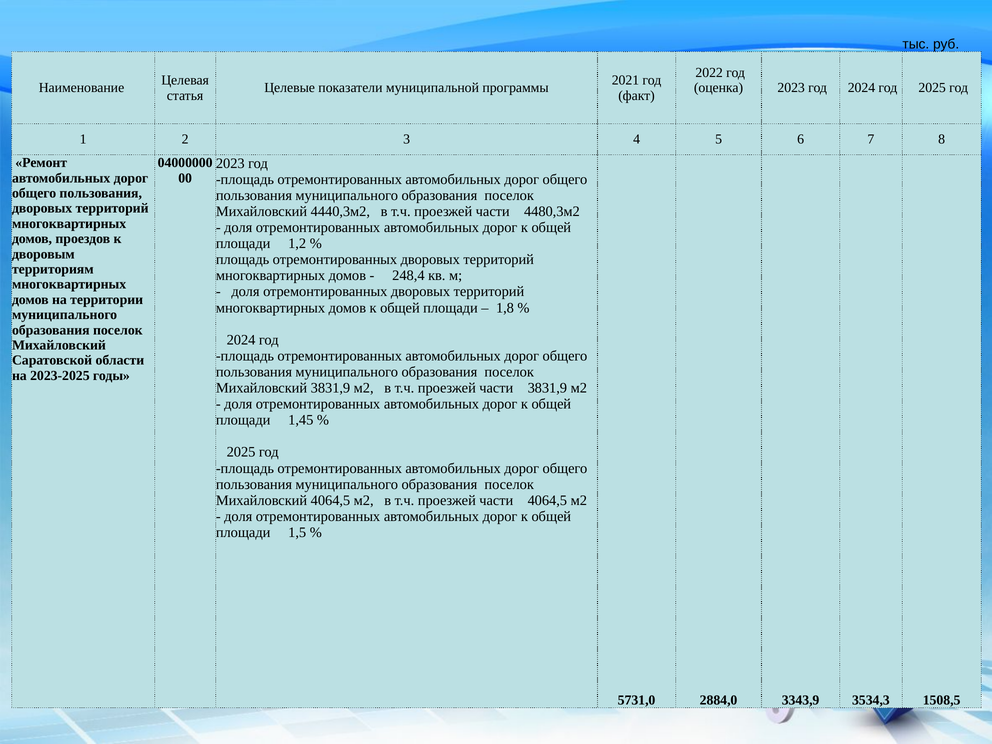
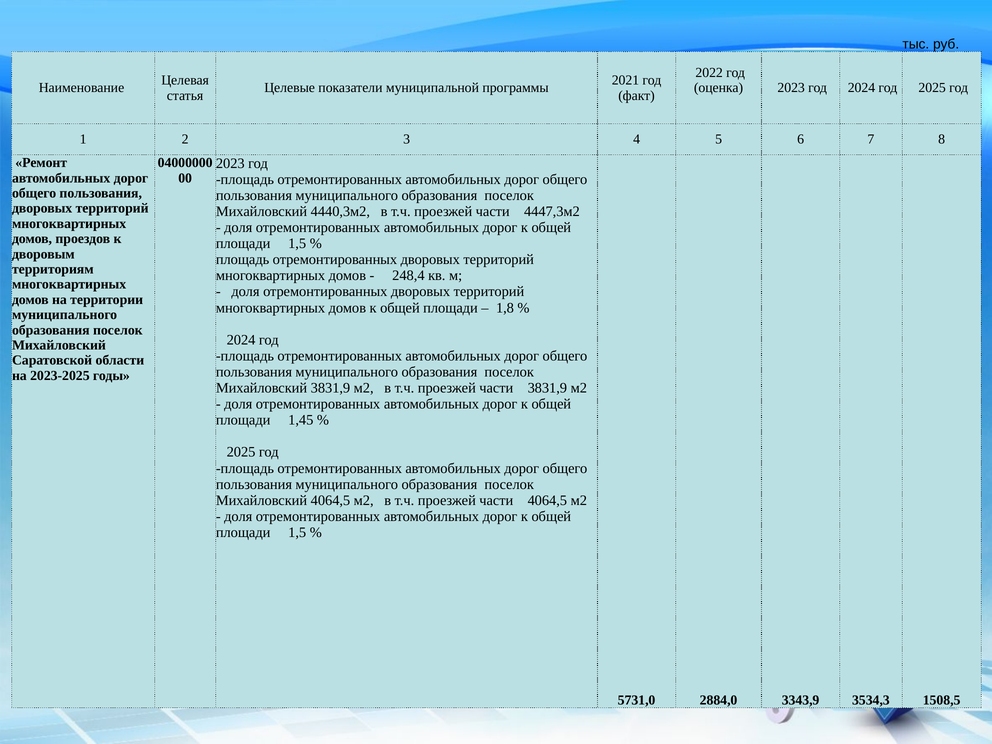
4480,3м2: 4480,3м2 -> 4447,3м2 (552, 211)
1,2: 1,2 -> 1,5 (297, 244)
